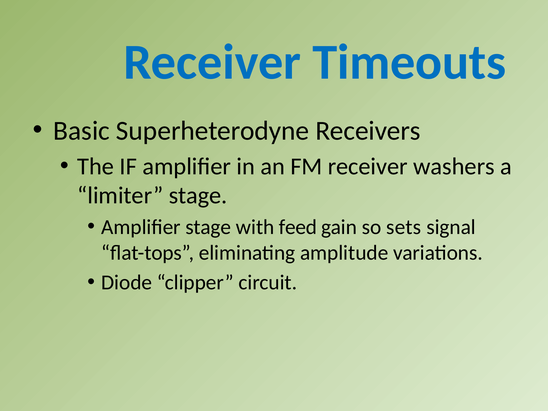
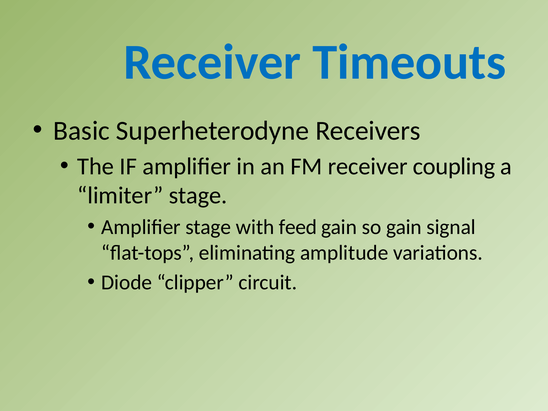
washers: washers -> coupling (454, 166)
so sets: sets -> gain (404, 227)
